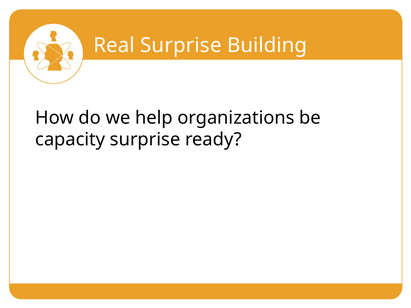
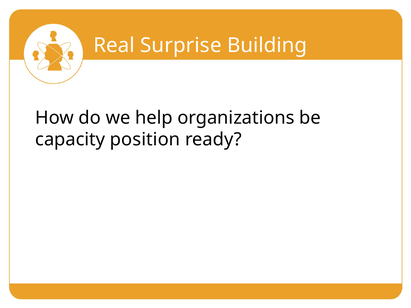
capacity surprise: surprise -> position (145, 140)
